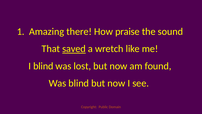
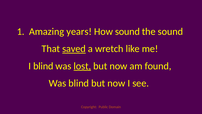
there: there -> years (79, 31)
How praise: praise -> sound (127, 31)
lost underline: none -> present (82, 66)
